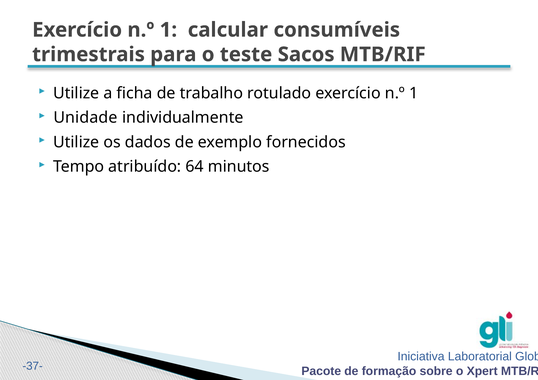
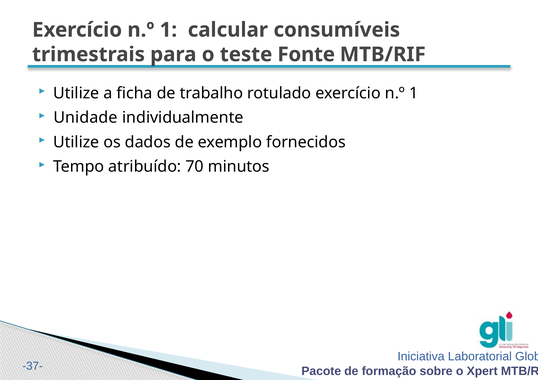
Sacos: Sacos -> Fonte (306, 54)
64: 64 -> 70 (195, 167)
